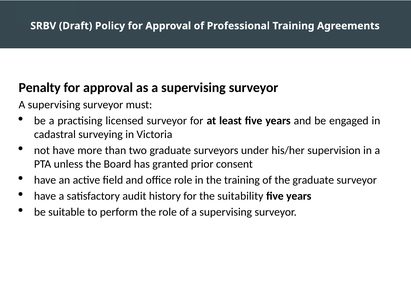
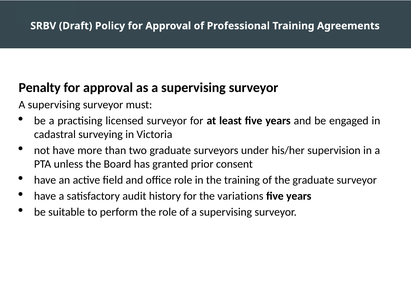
suitability: suitability -> variations (240, 196)
